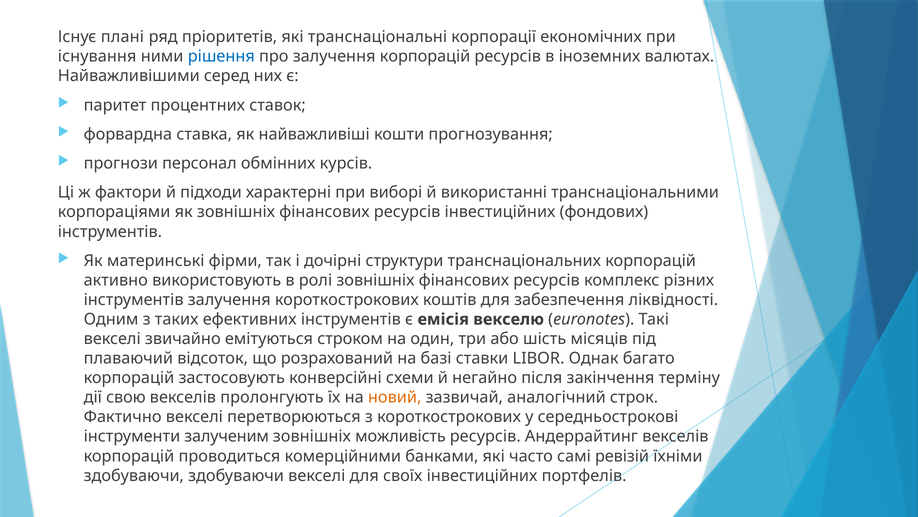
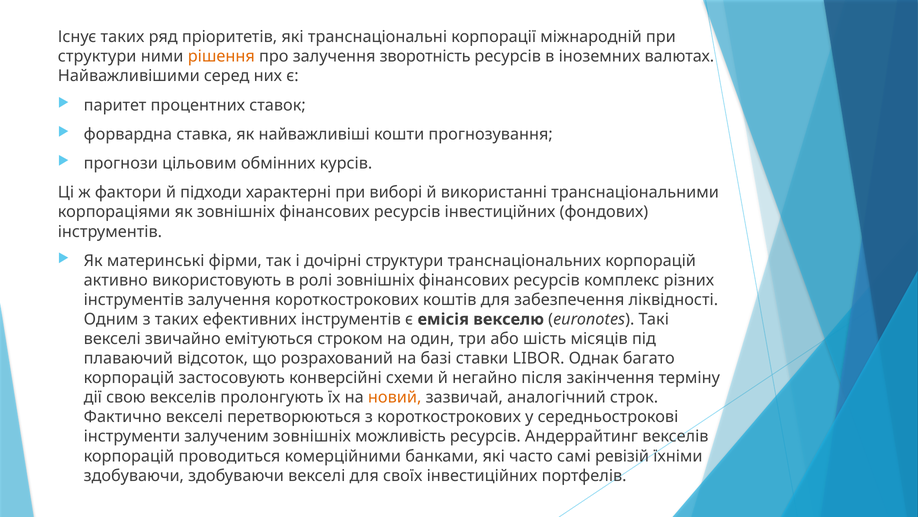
Існує плані: плані -> таких (122, 37)
економічних: економічних -> міжнародній (591, 37)
існування: існування -> структури (97, 56)
рішення colour: blue -> orange (221, 56)
залучення корпорацій: корпорацій -> зворотність (425, 56)
персонал: персонал -> цільовим (199, 163)
